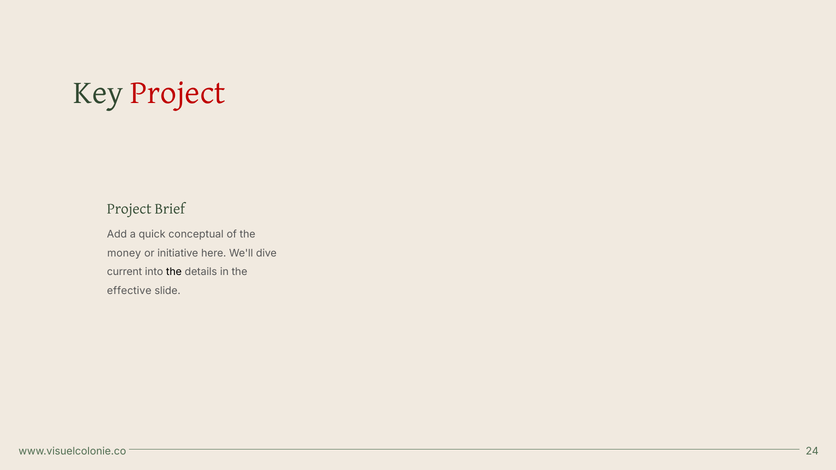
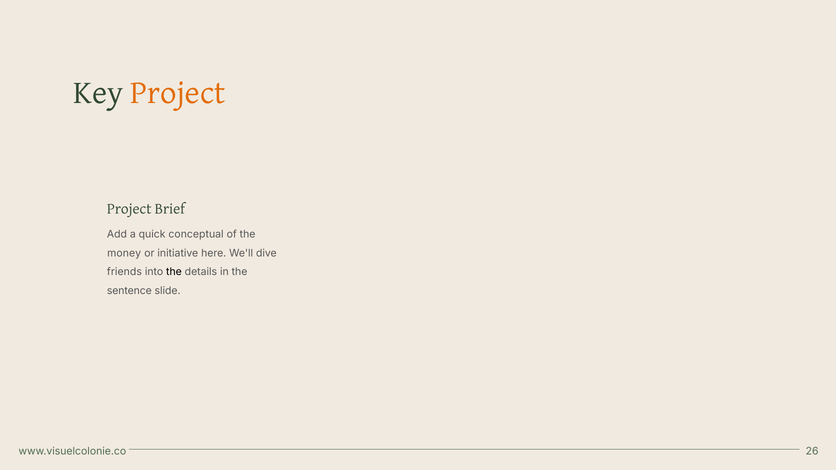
Project colour: red -> orange (178, 92)
current: current -> friends (124, 272)
effective: effective -> sentence (129, 291)
24: 24 -> 26 (812, 452)
